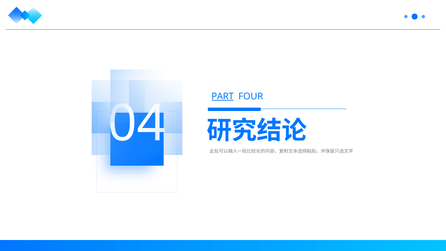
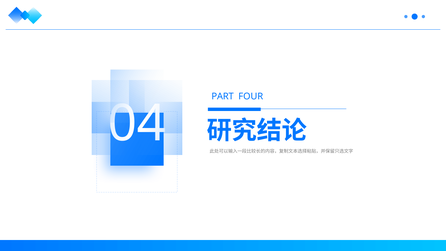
PART underline: present -> none (223, 96)
